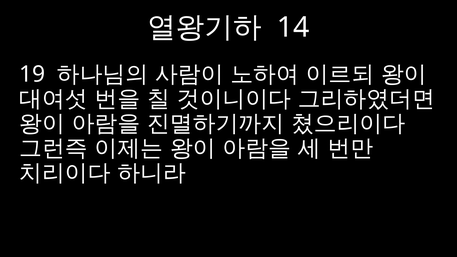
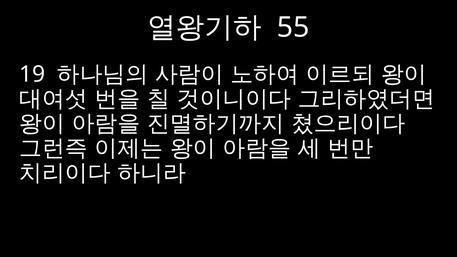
14: 14 -> 55 (293, 28)
